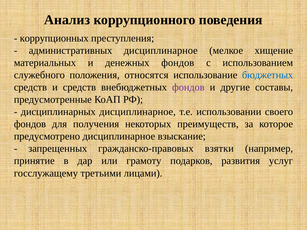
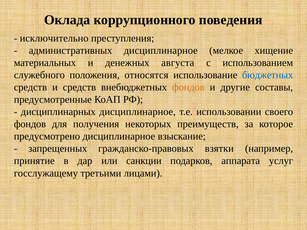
Анализ: Анализ -> Оклада (67, 20)
коррупционных: коррупционных -> исключительно (54, 38)
денежных фондов: фондов -> августа (178, 63)
фондов colour: purple -> orange (188, 87)
грамоту: грамоту -> санкции (144, 161)
развития: развития -> аппарата (241, 161)
